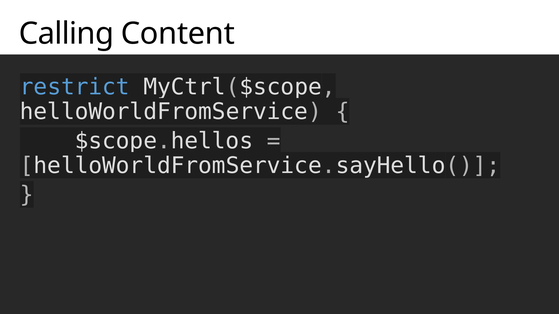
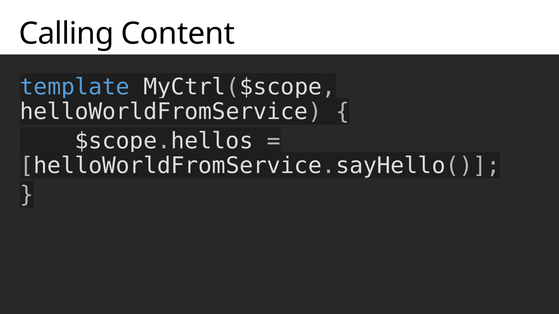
restrict: restrict -> template (75, 87)
